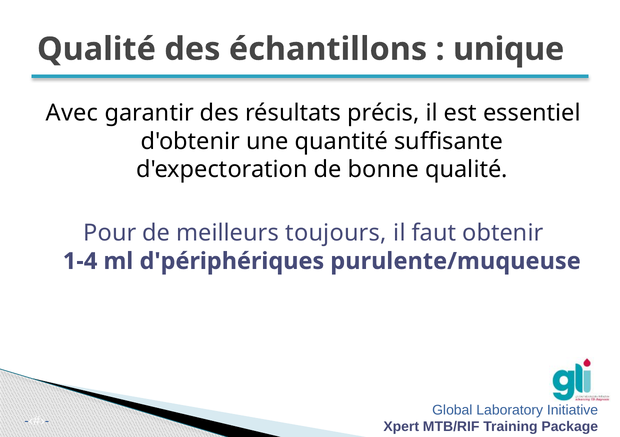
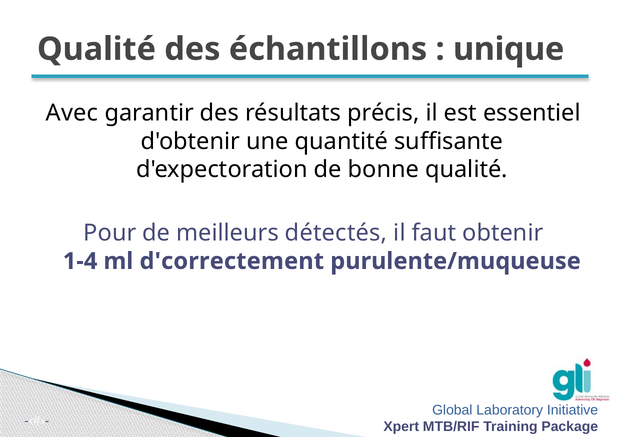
toujours: toujours -> détectés (336, 233)
d'périphériques: d'périphériques -> d'correctement (232, 262)
